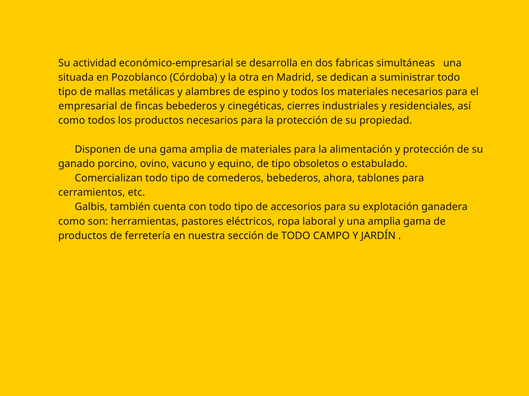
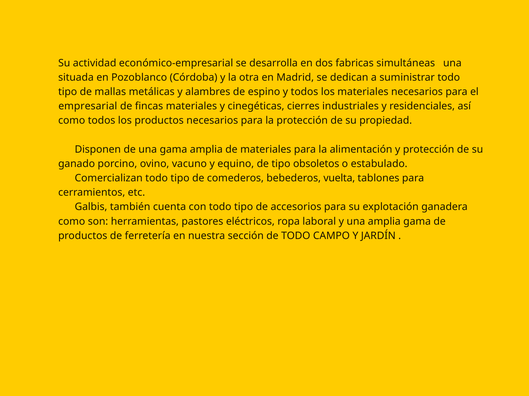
fincas bebederos: bebederos -> materiales (191, 106)
ahora: ahora -> vuelta (339, 178)
